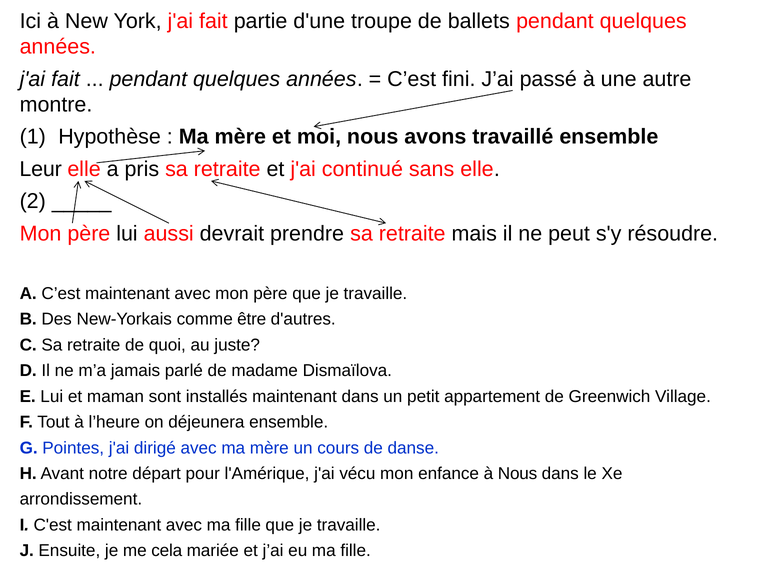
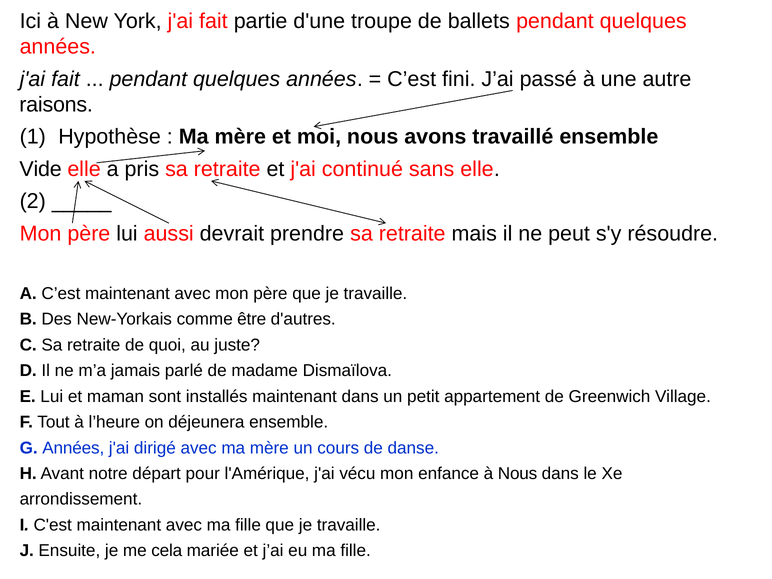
montre: montre -> raisons (56, 105)
Leur: Leur -> Vide (41, 169)
G Pointes: Pointes -> Années (73, 448)
